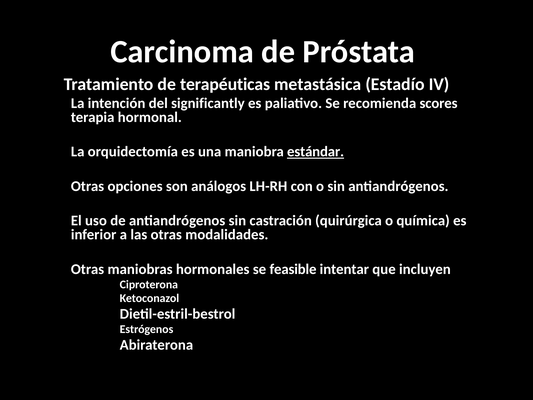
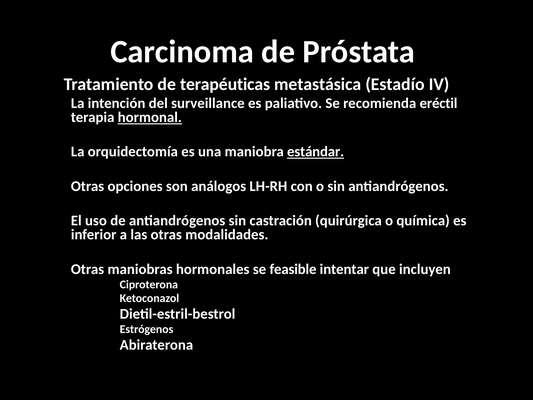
significantly: significantly -> surveillance (208, 103)
scores: scores -> eréctil (439, 103)
hormonal underline: none -> present (150, 117)
